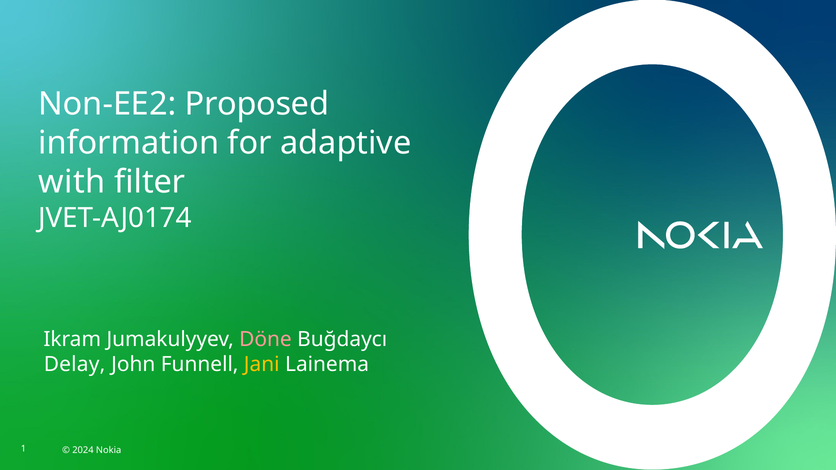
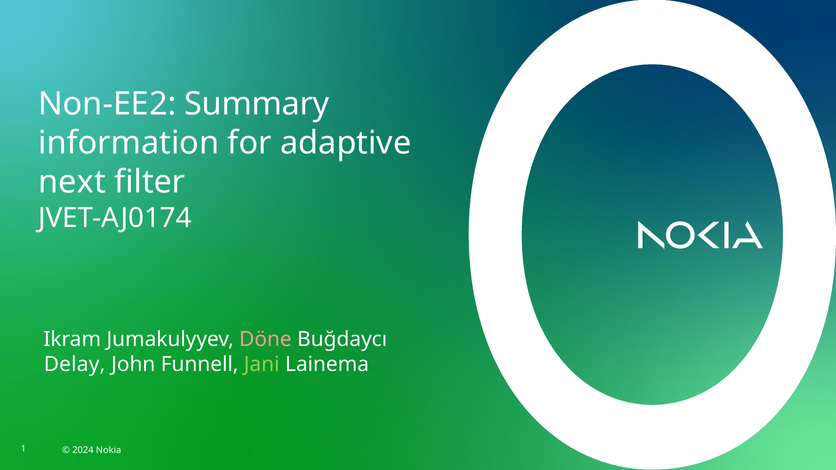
Proposed: Proposed -> Summary (257, 104)
with: with -> next (72, 182)
Jani colour: yellow -> light green (262, 364)
